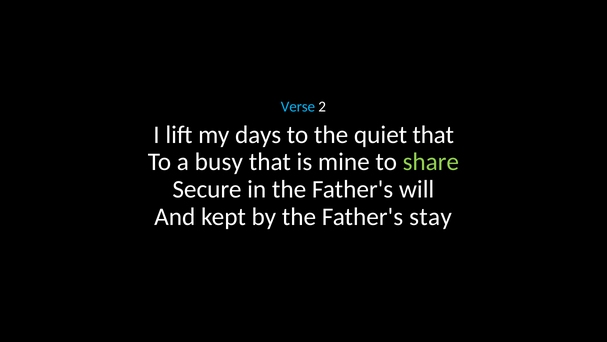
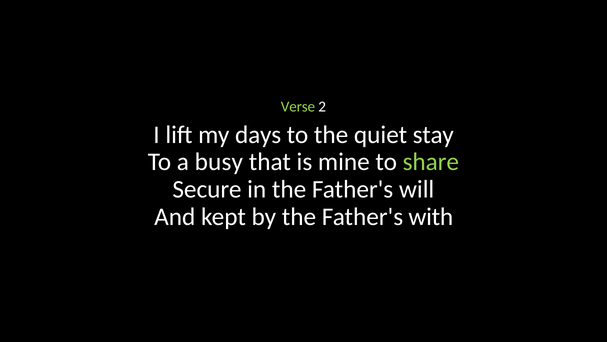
Verse colour: light blue -> light green (298, 106)
quiet that: that -> stay (433, 135)
stay: stay -> with (431, 216)
